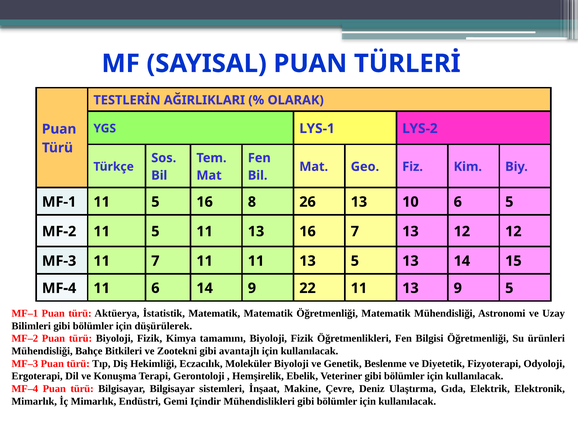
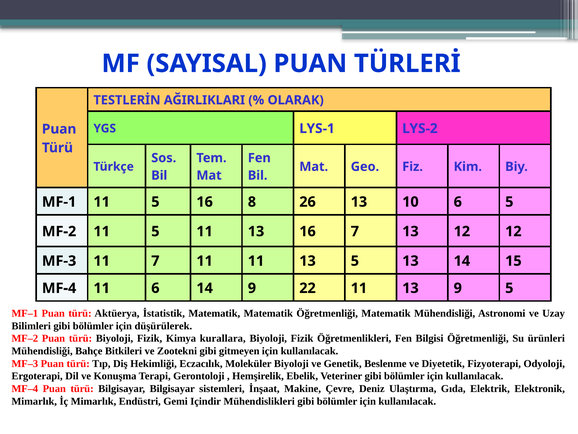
tamamını: tamamını -> kurallara (223, 338)
avantajlı: avantajlı -> gitmeyen (239, 351)
